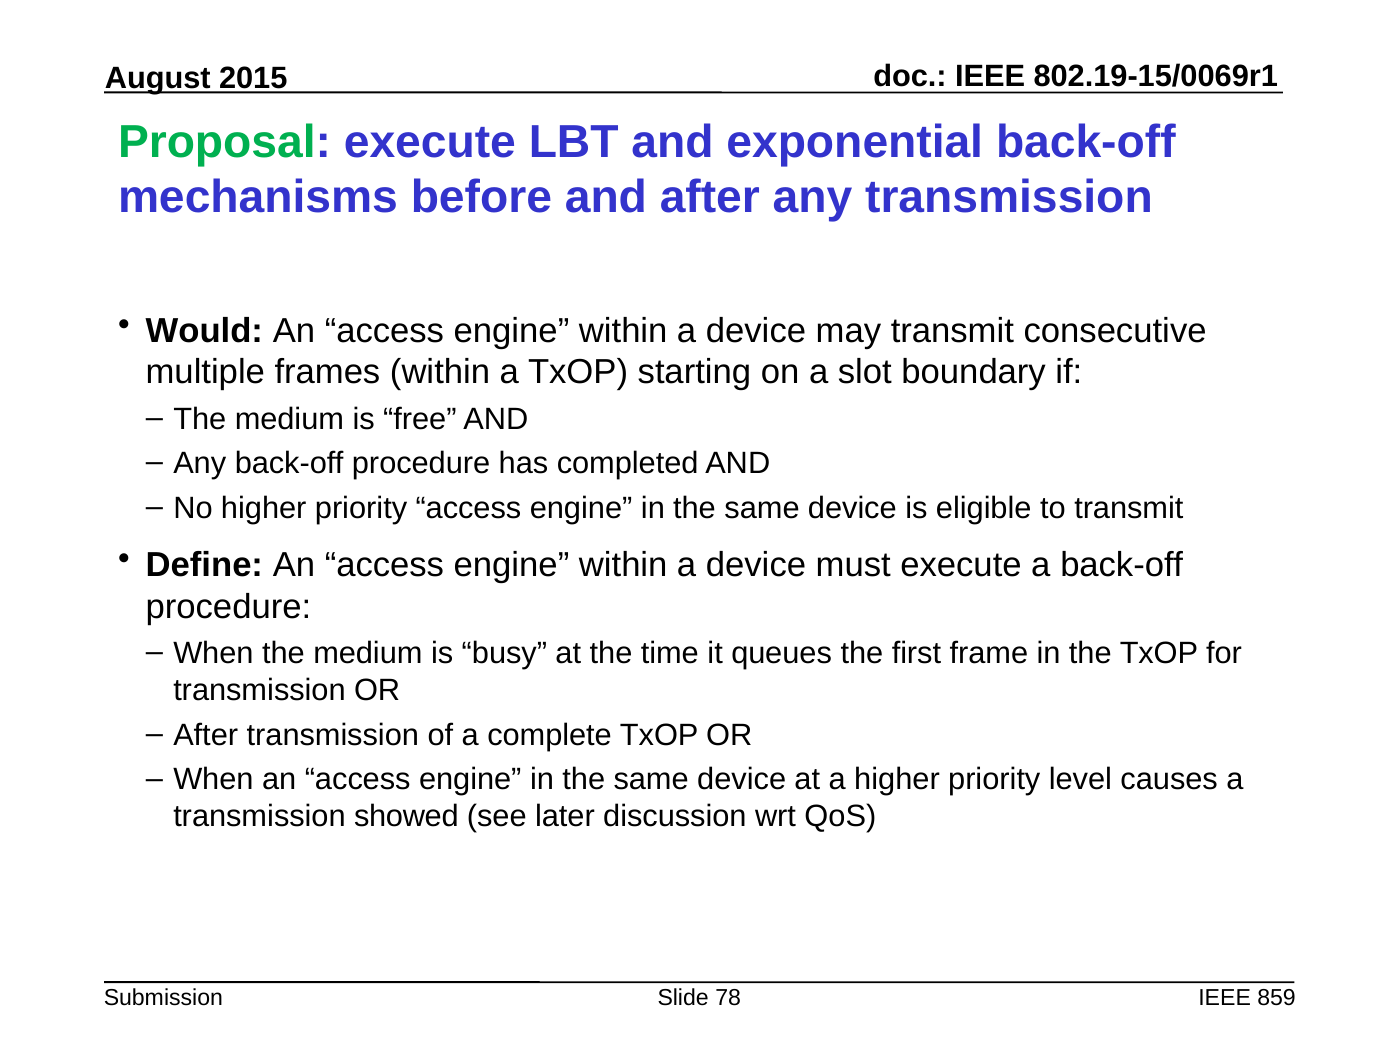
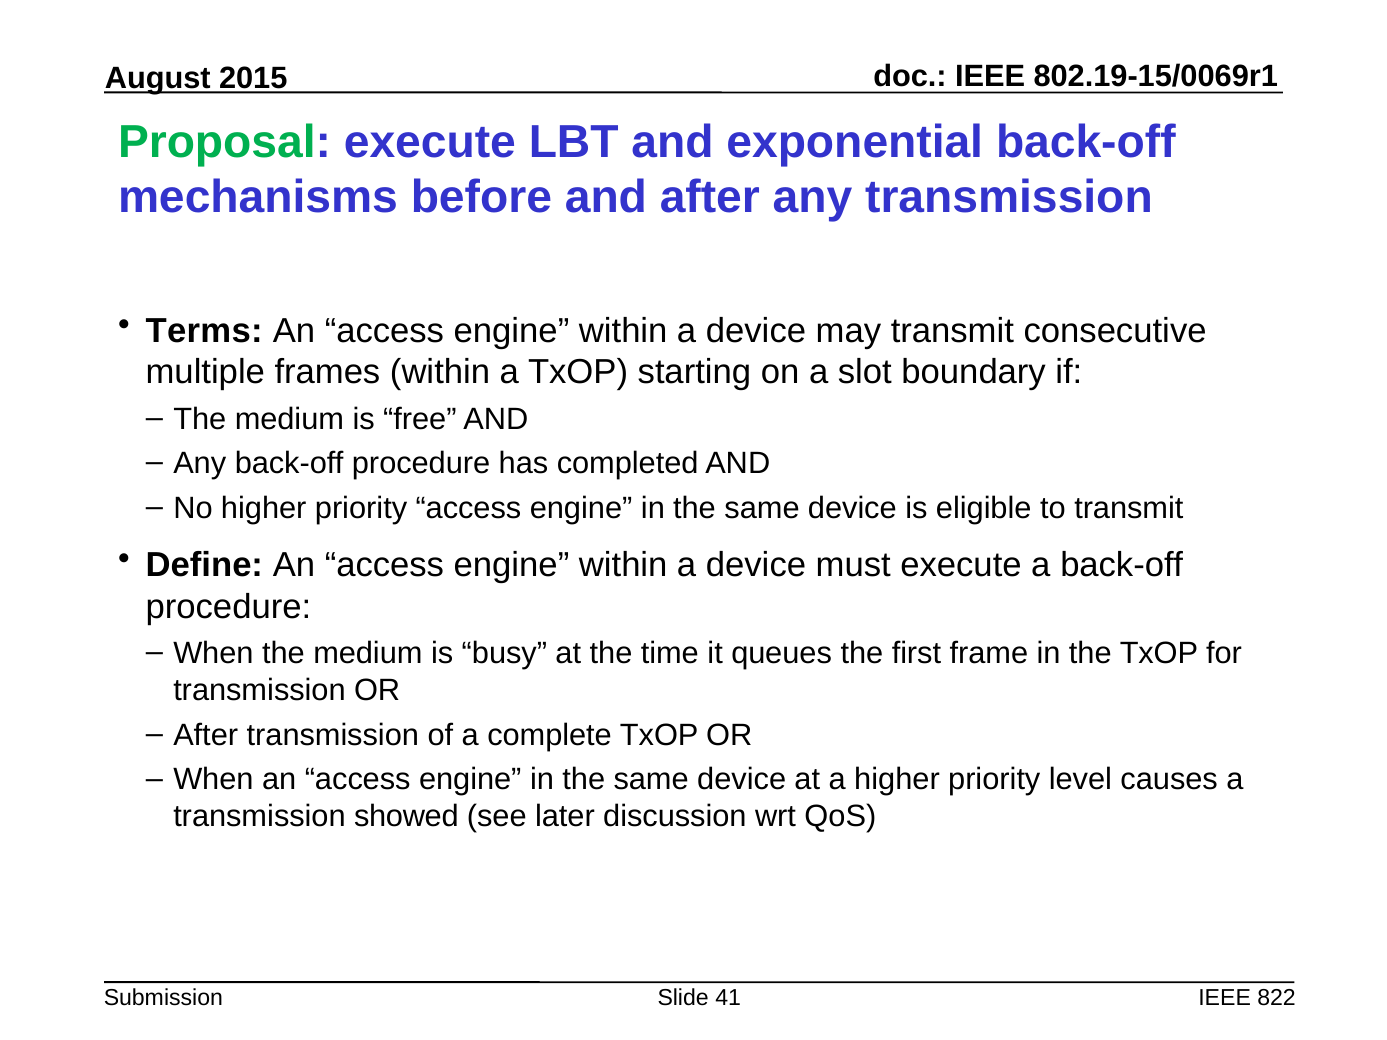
Would: Would -> Terms (204, 331)
78: 78 -> 41 (728, 998)
859: 859 -> 822 (1277, 998)
